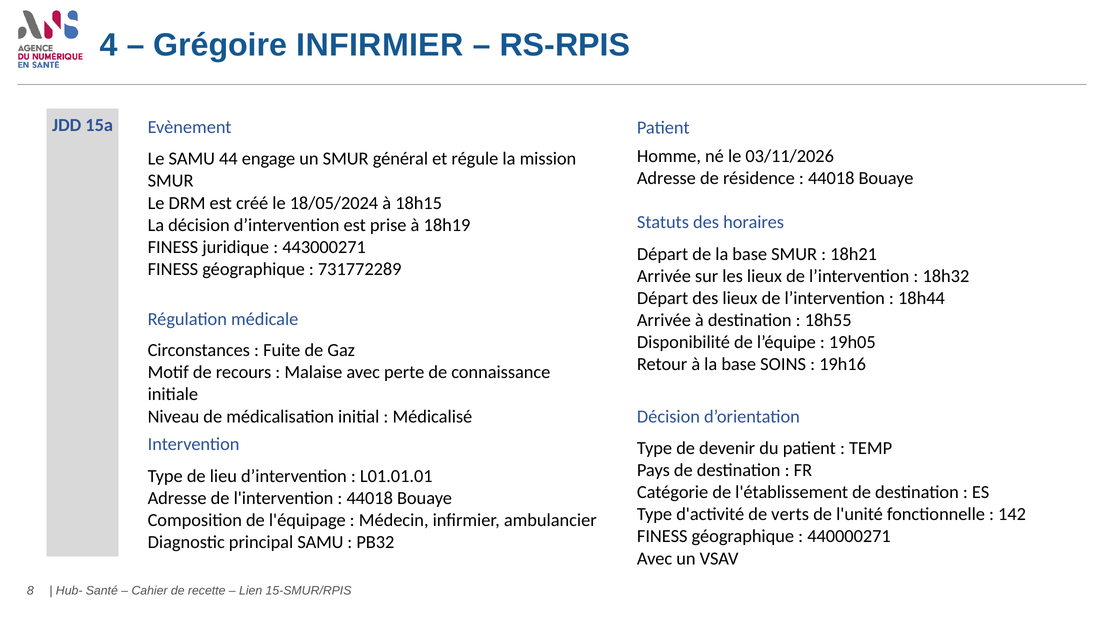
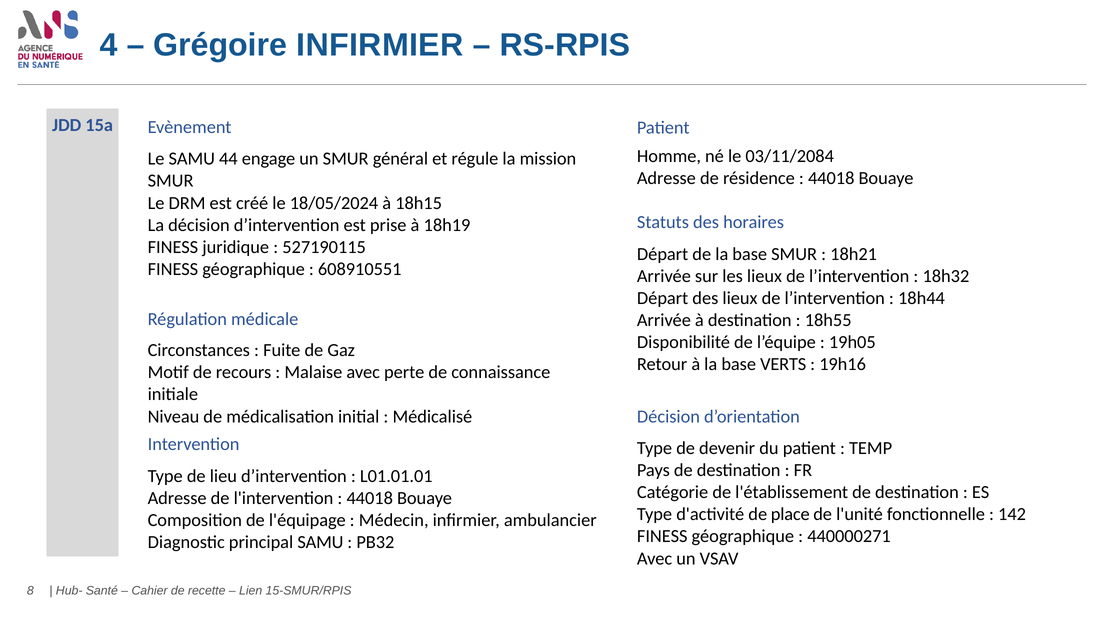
03/11/2026: 03/11/2026 -> 03/11/2084 (790, 156)
443000271: 443000271 -> 527190115 (324, 247)
731772289: 731772289 -> 608910551 (360, 269)
SOINS: SOINS -> VERTS (783, 364)
verts: verts -> place (790, 514)
